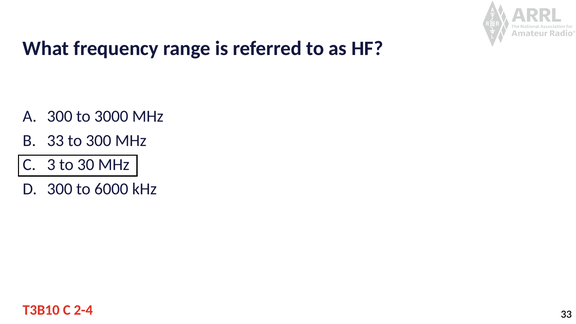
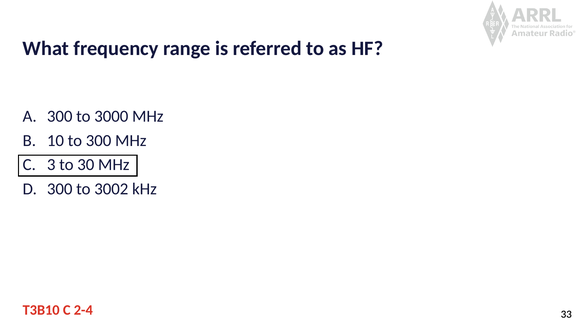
33: 33 -> 10 (55, 141)
6000: 6000 -> 3002 (111, 189)
